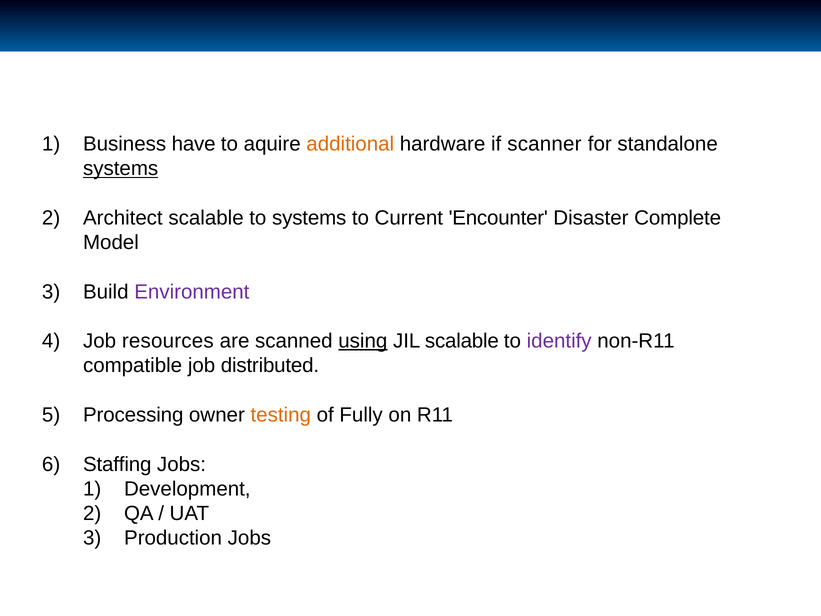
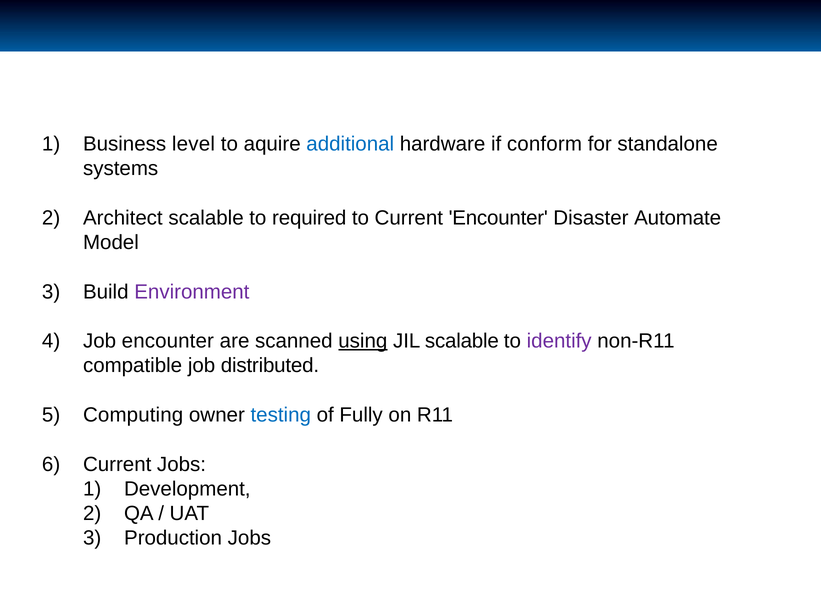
have: have -> level (193, 144)
additional colour: orange -> blue (350, 144)
scanner: scanner -> conform (544, 144)
systems underline: present -> none (121, 168)
to systems: systems -> required (309, 218)
Complete: Complete -> Automate (678, 218)
Job resources: resources -> encounter (168, 341)
Processing: Processing -> Computing (133, 415)
testing colour: orange -> blue (281, 415)
Staffing: Staffing -> Current (117, 464)
